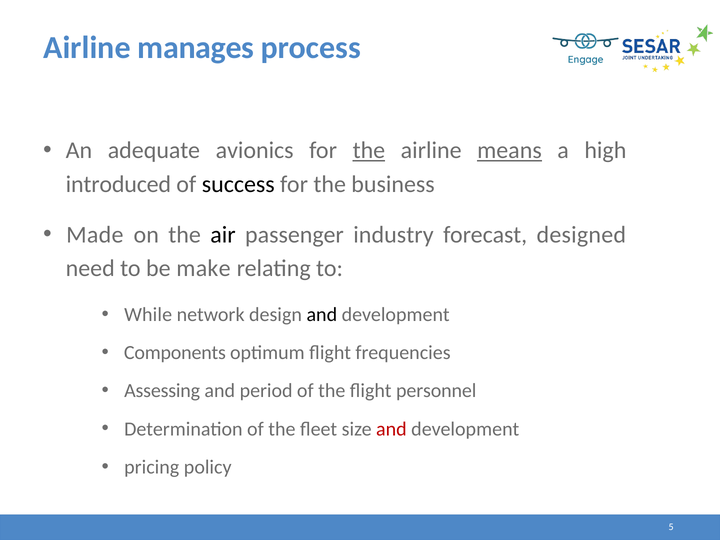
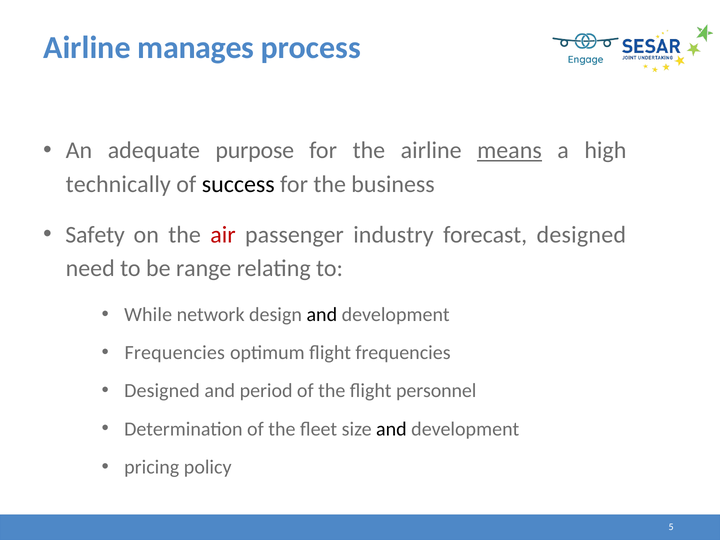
avionics: avionics -> purpose (255, 151)
the underline: present -> none (369, 151)
introduced: introduced -> technically (118, 184)
Made: Made -> Safety (95, 235)
air colour: black -> red (223, 235)
make: make -> range (204, 268)
Components: Components -> Frequencies (175, 353)
Assessing: Assessing -> Designed (162, 391)
and colour: red -> black (391, 429)
